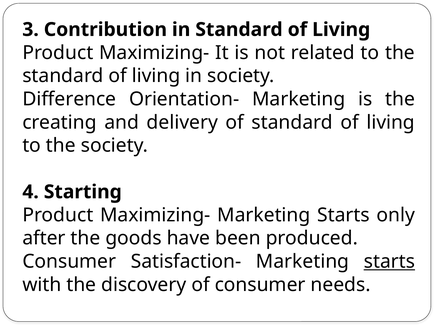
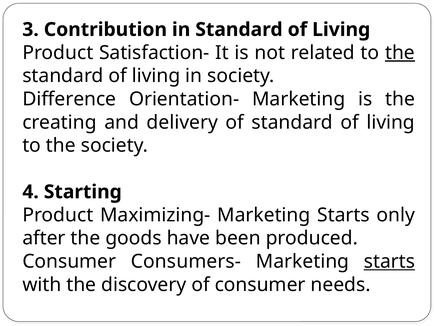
Maximizing-: Maximizing- -> Satisfaction- (154, 53)
the underline: none -> present (400, 53)
Satisfaction-: Satisfaction- -> Consumers- (186, 261)
